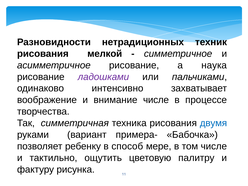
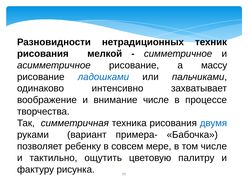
наука: наука -> массу (214, 65)
ладошками colour: purple -> blue (103, 77)
способ: способ -> совсем (127, 146)
